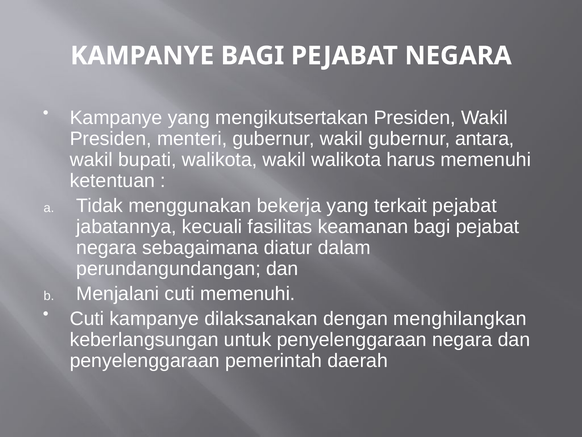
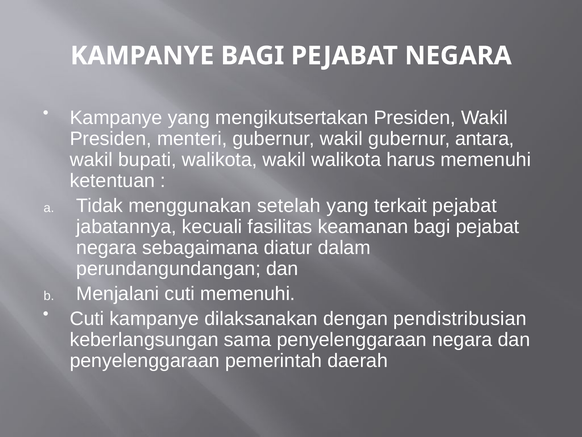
bekerja: bekerja -> setelah (289, 206)
menghilangkan: menghilangkan -> pendistribusian (460, 318)
untuk: untuk -> sama (248, 339)
